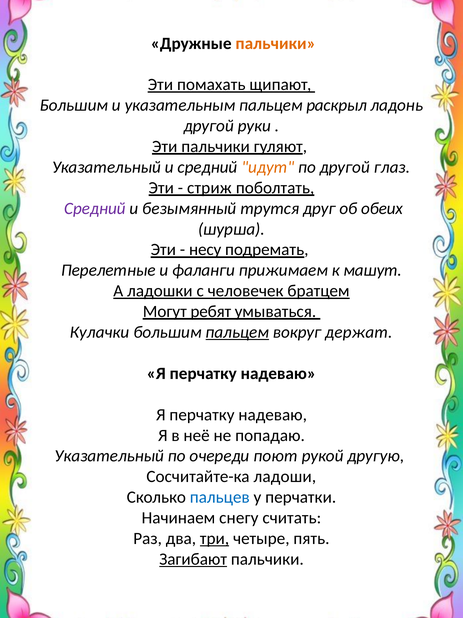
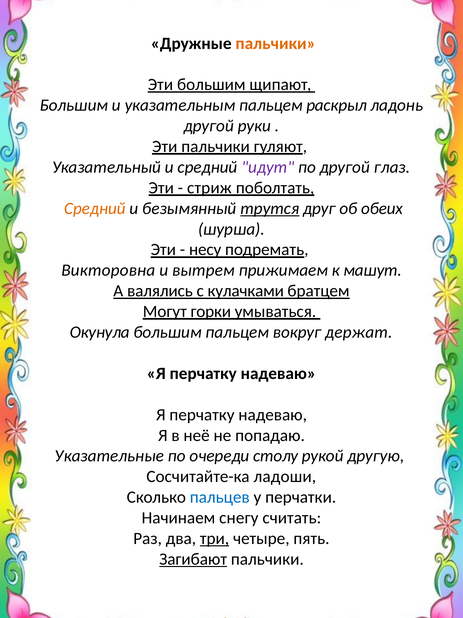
Эти помахать: помахать -> большим (211, 85)
идут colour: orange -> purple (268, 167)
Средний colour: purple -> orange (95, 208)
трутся underline: none -> present (270, 208)
Перелетные: Перелетные -> Викторовна (108, 270)
фаланги: фаланги -> вытрем (203, 270)
ладошки: ладошки -> валялись (160, 291)
человечек: человечек -> кулачками (246, 291)
ребят: ребят -> горки (211, 311)
Кулачки: Кулачки -> Окунула (100, 332)
пальцем underline: present -> none (237, 332)
Указательный: Указательный -> Указательные (109, 455)
поют: поют -> столу (276, 455)
